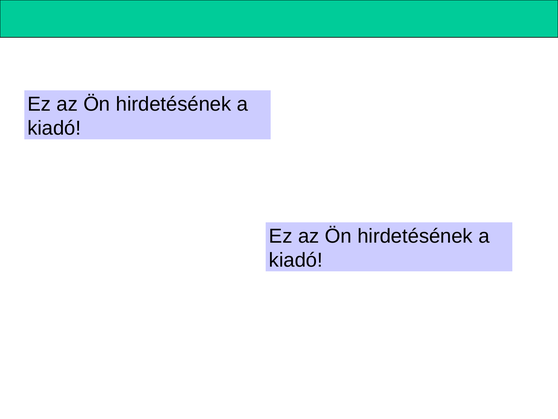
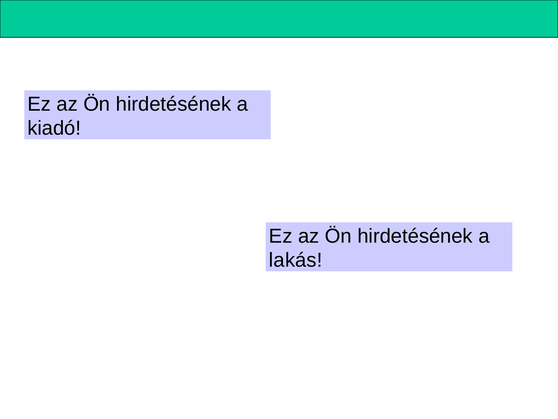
kiadó: kiadó -> lakás (296, 260)
